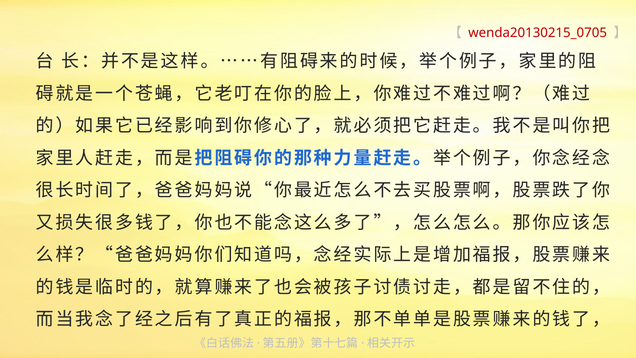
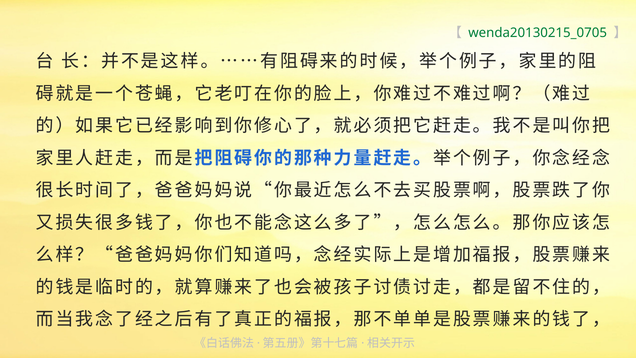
wenda20130215_0705 colour: red -> green (538, 33)
